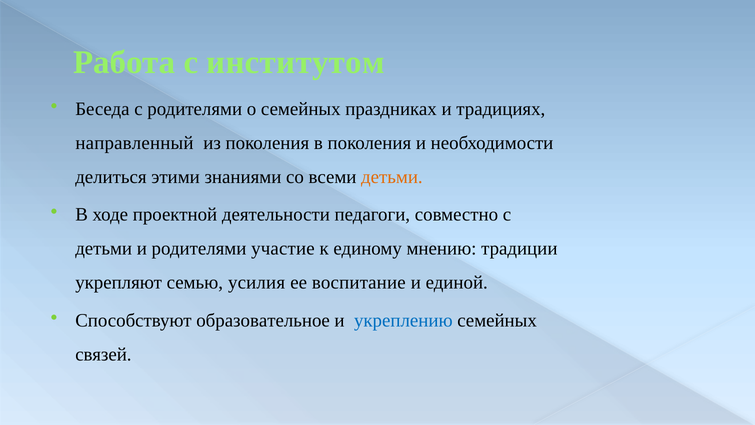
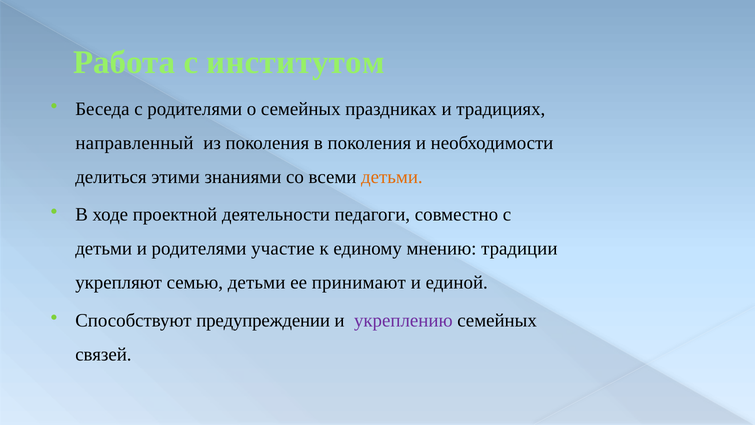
семью усилия: усилия -> детьми (257, 282)
воспитание: воспитание -> принимают (359, 282)
образовательное: образовательное -> предупреждении (263, 320)
укреплению colour: blue -> purple (403, 320)
